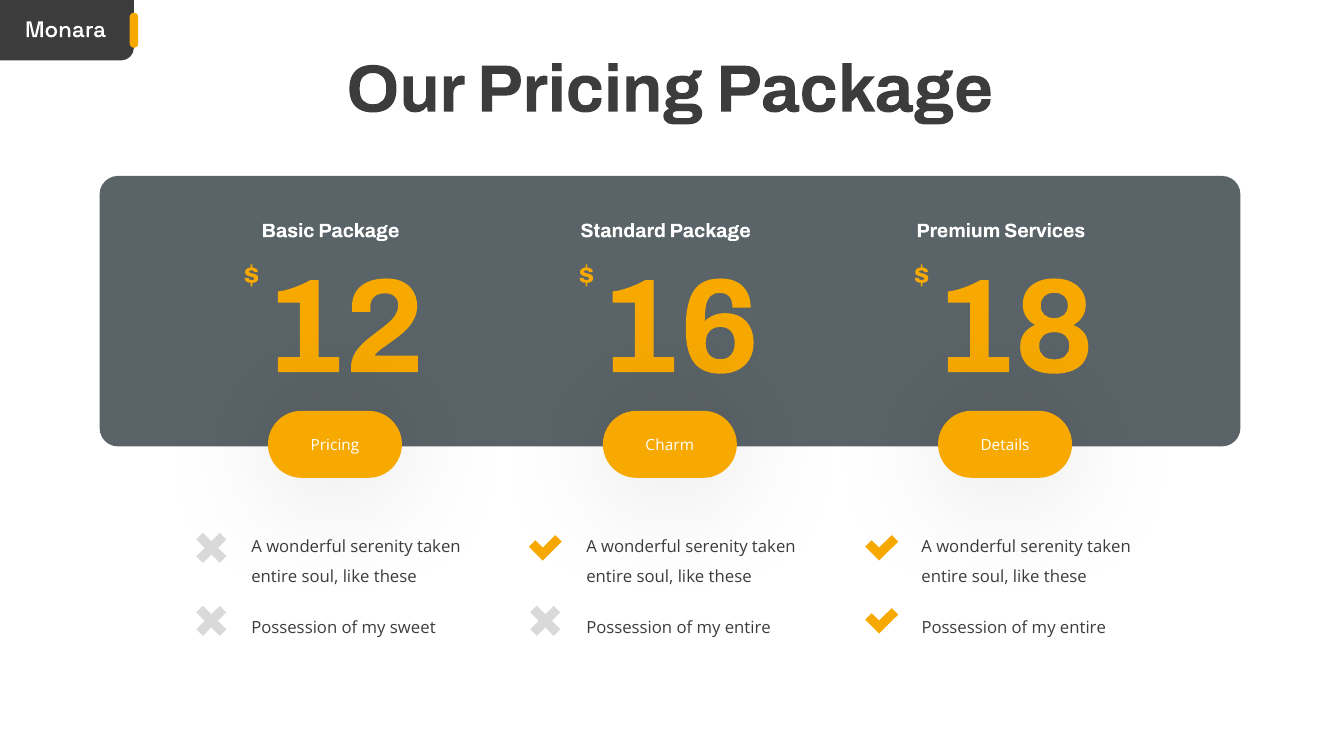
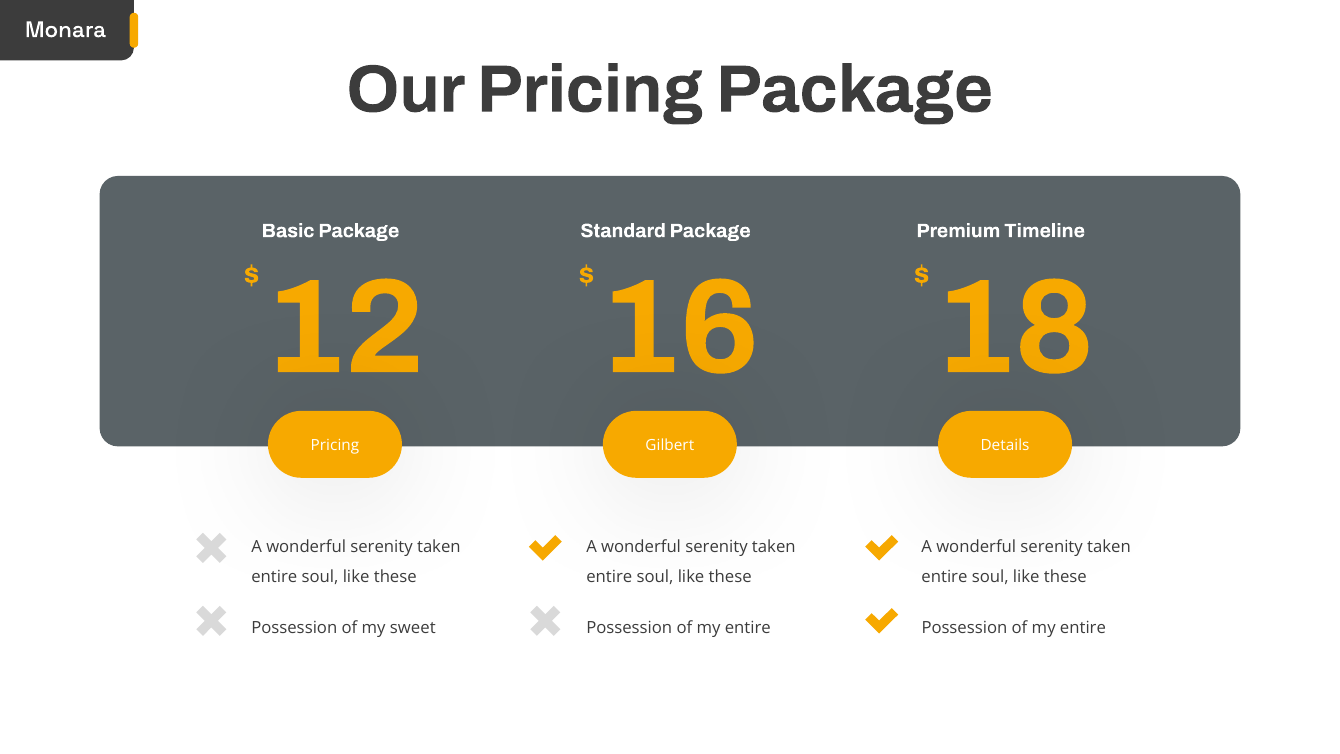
Services: Services -> Timeline (1045, 231)
Charm: Charm -> Gilbert (670, 445)
